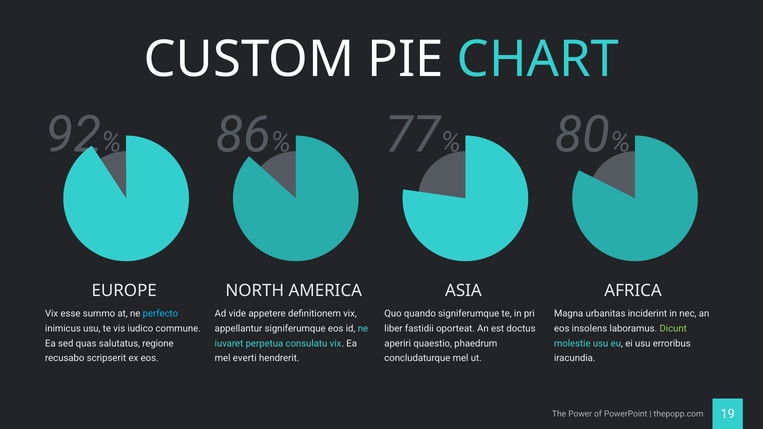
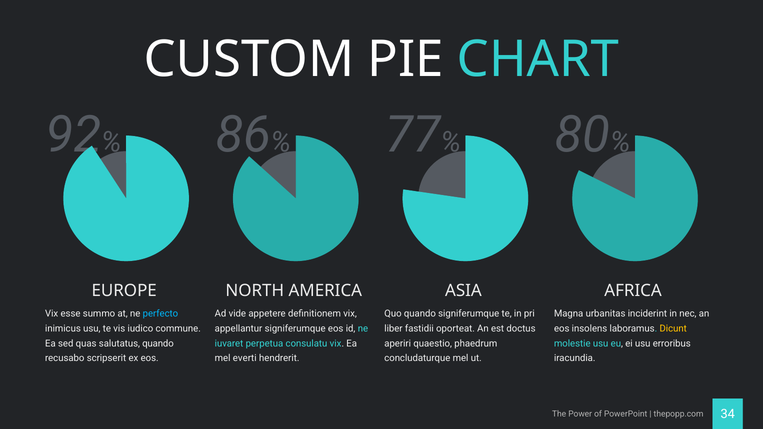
Dicunt colour: light green -> yellow (673, 329)
salutatus regione: regione -> quando (158, 343)
19: 19 -> 34 (728, 414)
